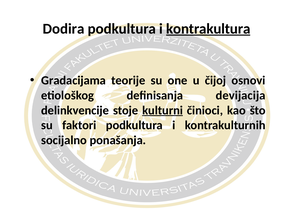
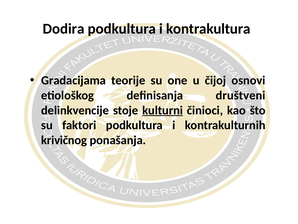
kontrakultura underline: present -> none (208, 29)
devijacija: devijacija -> društveni (241, 95)
socijalno: socijalno -> krivičnog (64, 140)
